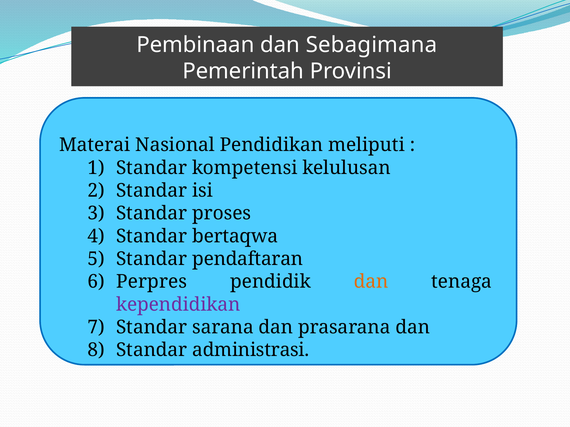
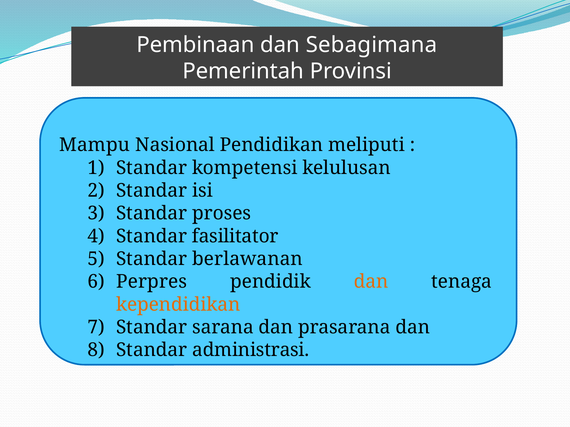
Materai: Materai -> Mampu (95, 145)
bertaqwa: bertaqwa -> fasilitator (235, 236)
pendaftaran: pendaftaran -> berlawanan (248, 259)
kependidikan colour: purple -> orange (178, 305)
